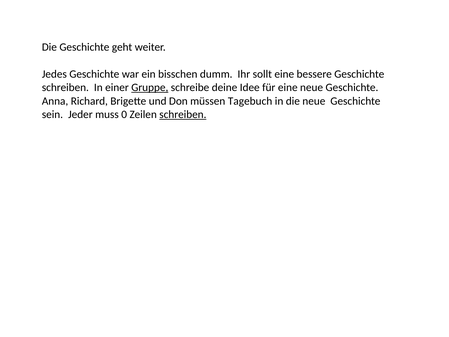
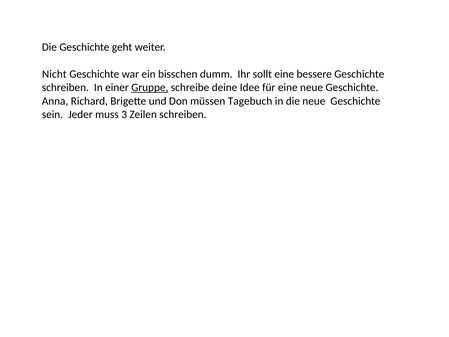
Jedes: Jedes -> Nicht (54, 74)
0: 0 -> 3 (124, 114)
schreiben underline: present -> none (183, 114)
